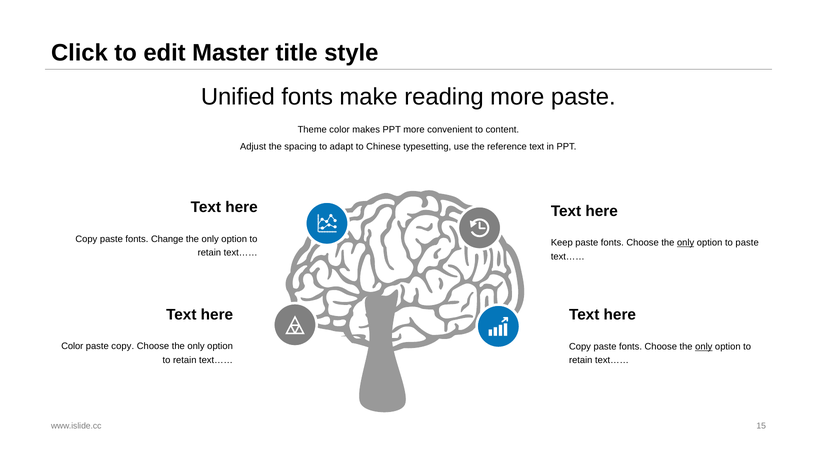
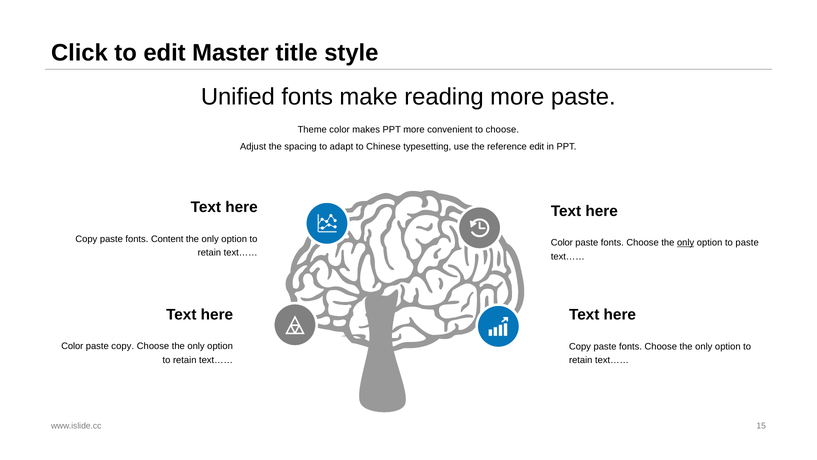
to content: content -> choose (502, 130)
reference text: text -> edit (537, 147)
Change: Change -> Content (167, 239)
Keep: Keep -> Color (562, 243)
only underline: present -> none (704, 346)
